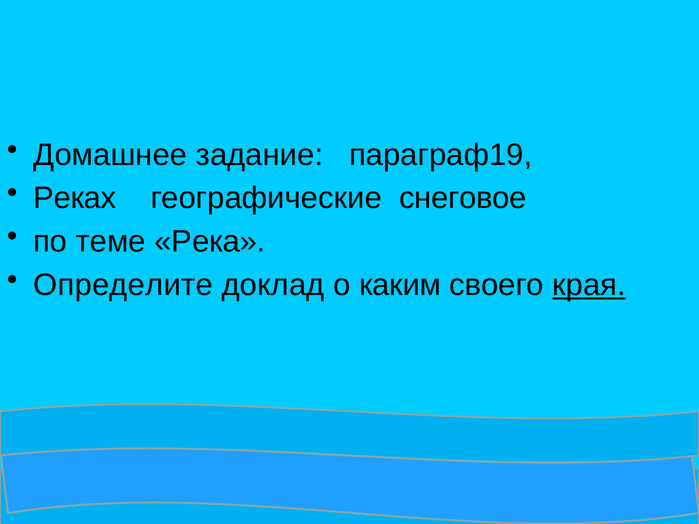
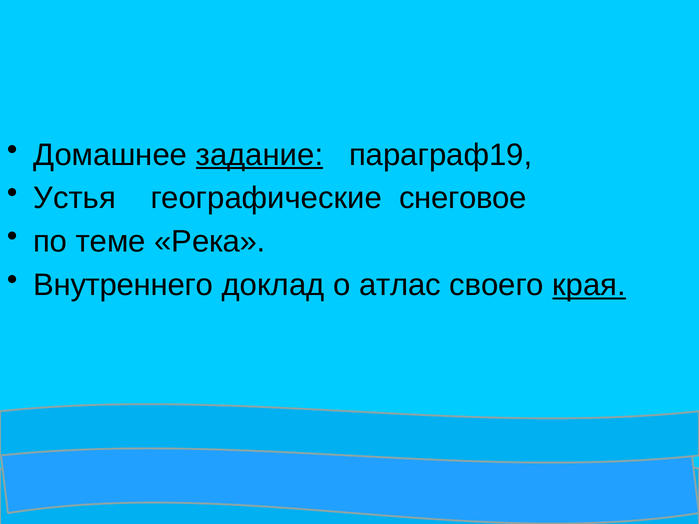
задание underline: none -> present (259, 155)
Реках: Реках -> Устья (75, 198)
Определите: Определите -> Внутреннего (123, 285)
каким: каким -> атлас (400, 285)
